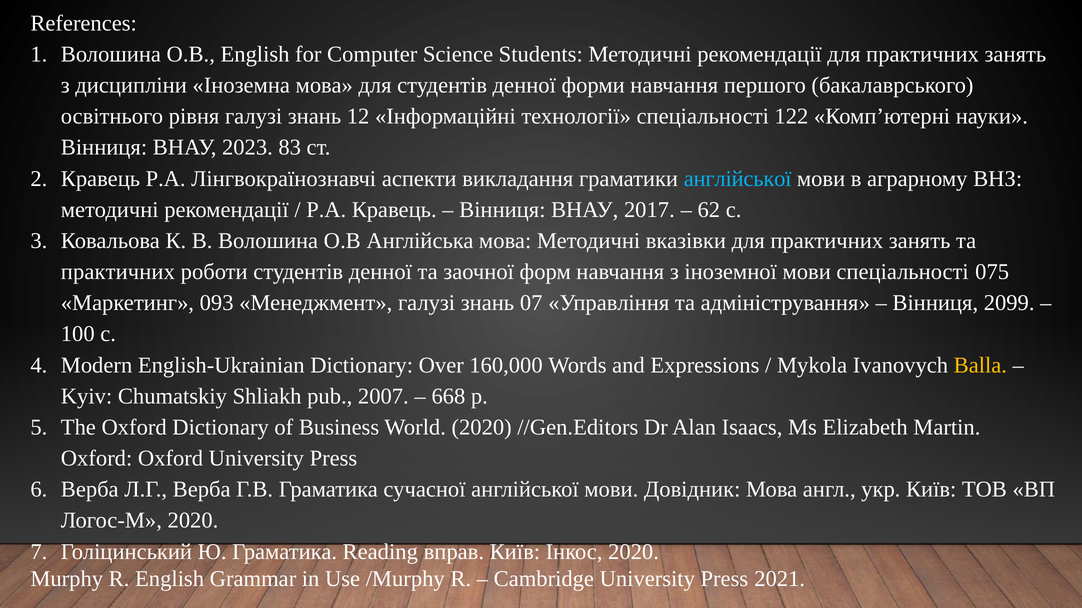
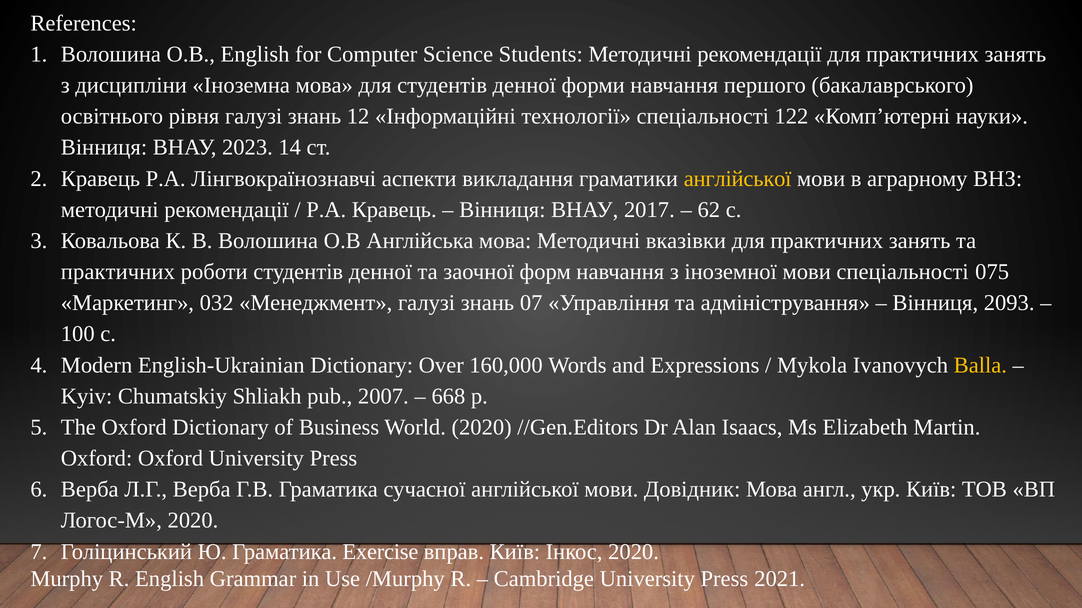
83: 83 -> 14 (290, 148)
англійської colour: light blue -> yellow (738, 179)
093: 093 -> 032 (217, 303)
2099: 2099 -> 2093 (1009, 303)
Reading: Reading -> Exercise (380, 552)
